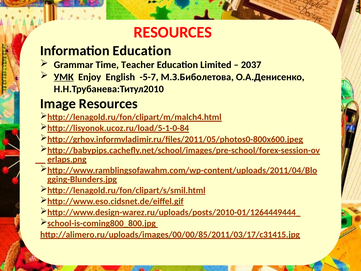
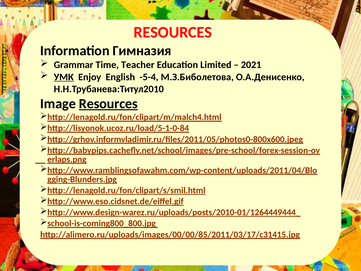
Information Education: Education -> Гимназия (142, 51)
2037: 2037 -> 2021 (251, 65)
-5-7: -5-7 -> -5-4 (149, 77)
Resources underline: none -> present (108, 104)
